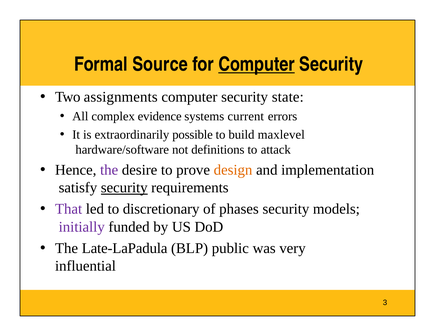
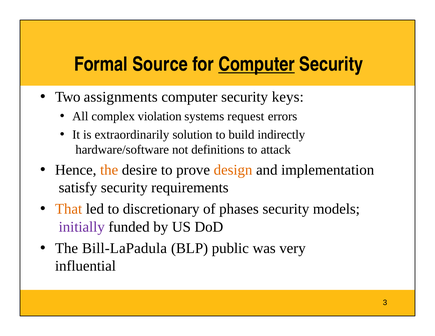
state: state -> keys (288, 97)
evidence: evidence -> violation (160, 117)
current: current -> request (246, 117)
possible: possible -> solution (193, 135)
maxlevel: maxlevel -> indirectly (281, 135)
the colour: purple -> orange (109, 170)
security underline: present -> none (124, 188)
That colour: purple -> orange (69, 209)
Late-LaPadula: Late-LaPadula -> Bill-LaPadula (124, 248)
